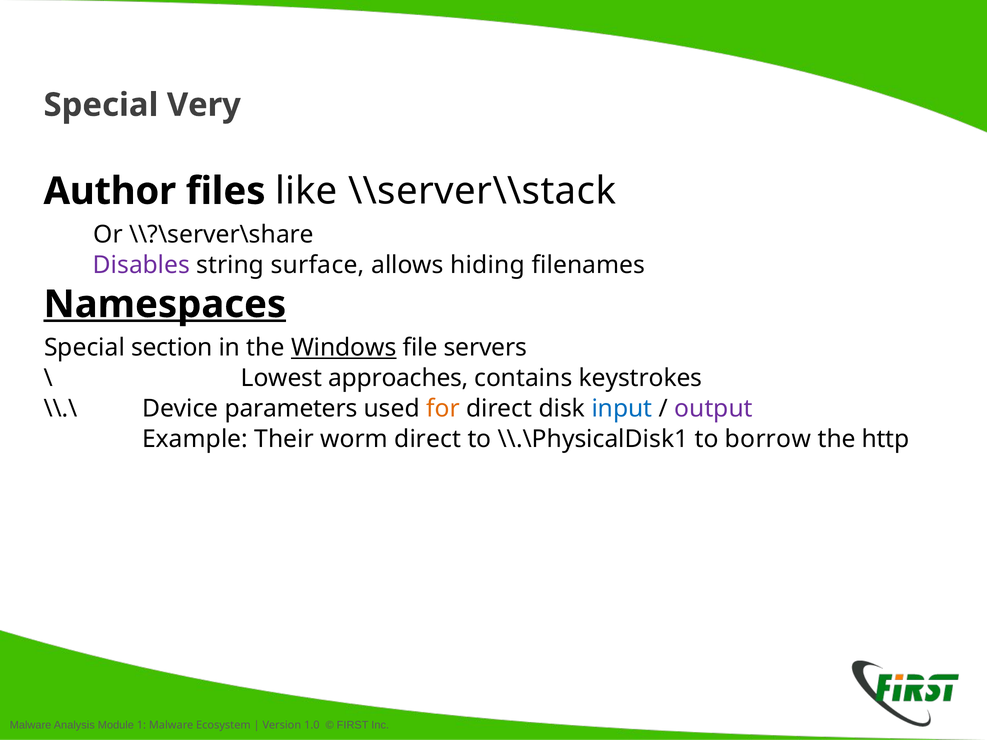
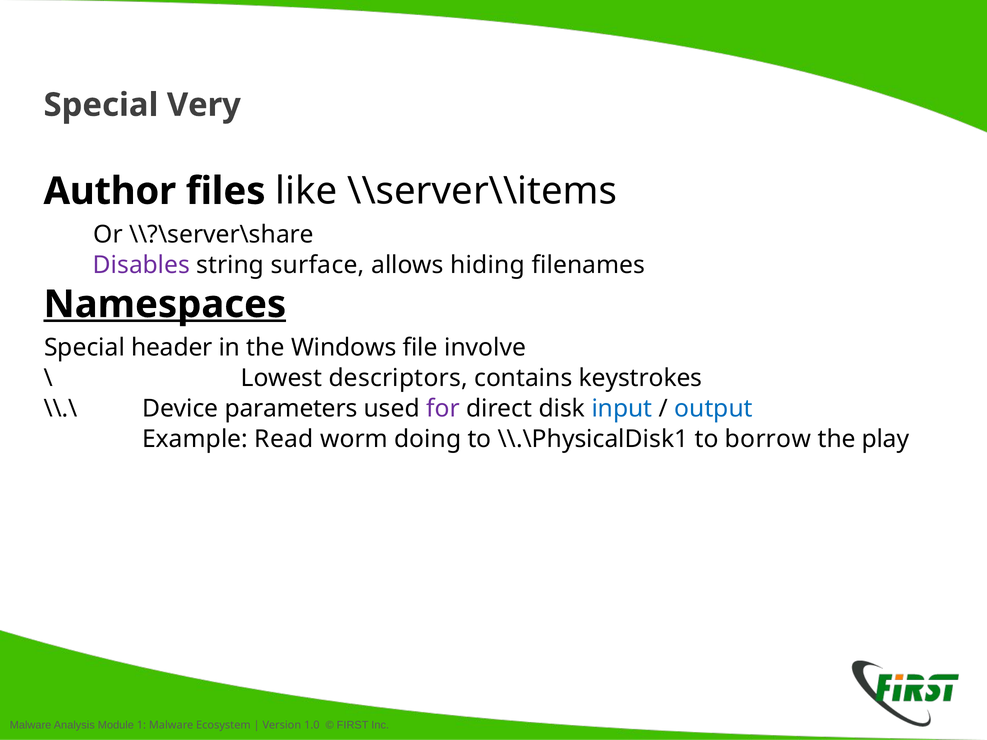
\\server\\stack: \\server\\stack -> \\server\\items (482, 191)
section: section -> header (172, 348)
Windows underline: present -> none (344, 348)
servers: servers -> involve (485, 348)
approaches: approaches -> descriptors (398, 378)
for colour: orange -> purple (443, 409)
output colour: purple -> blue (714, 409)
Their: Their -> Read (284, 439)
worm direct: direct -> doing (428, 439)
http: http -> play (886, 439)
